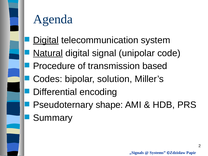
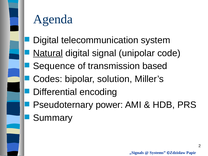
Digital underline: present -> none (46, 40)
Procedure: Procedure -> Sequence (54, 66)
shape: shape -> power (109, 105)
